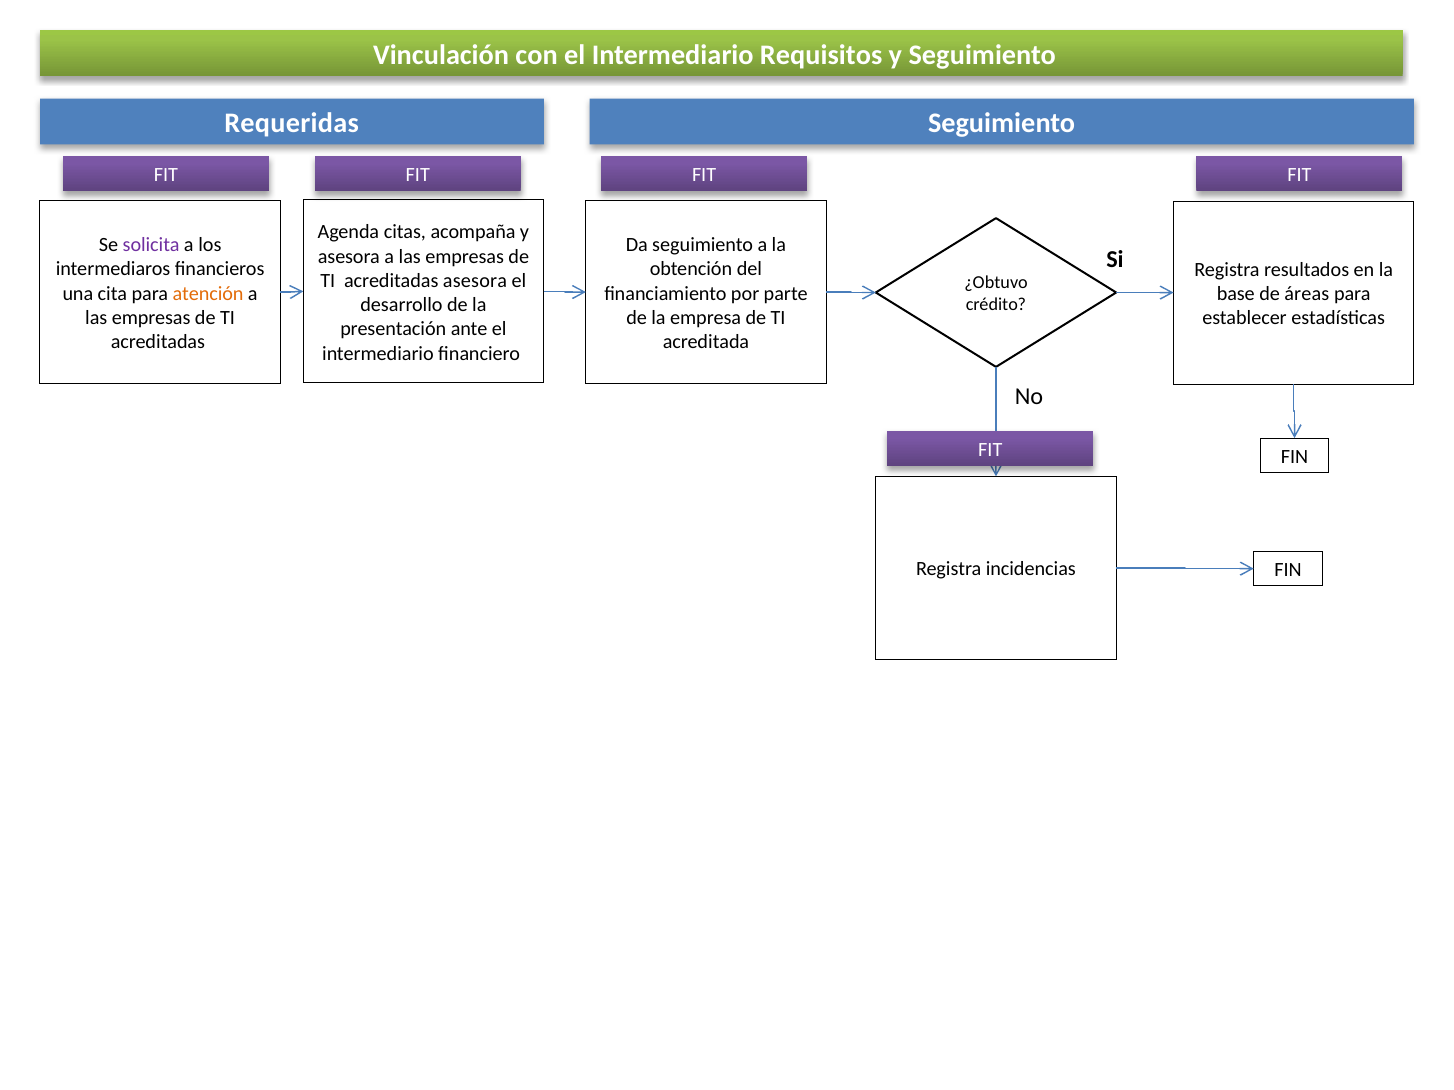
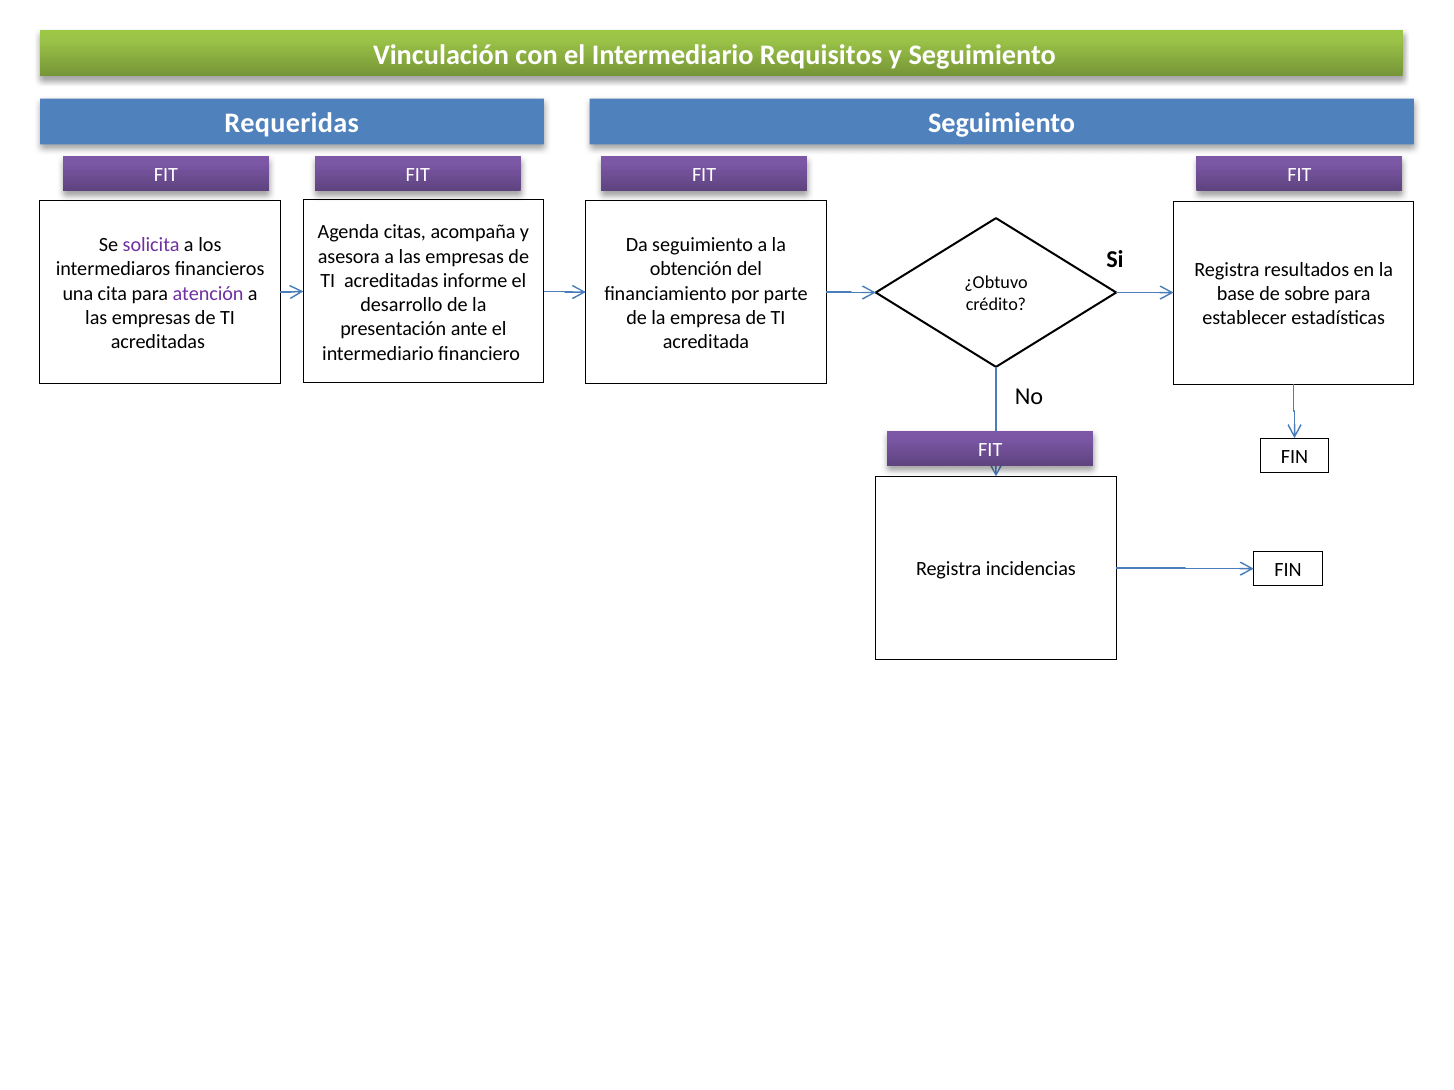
acreditadas asesora: asesora -> informe (475, 281)
atención colour: orange -> purple (208, 294)
áreas: áreas -> sobre (1307, 294)
